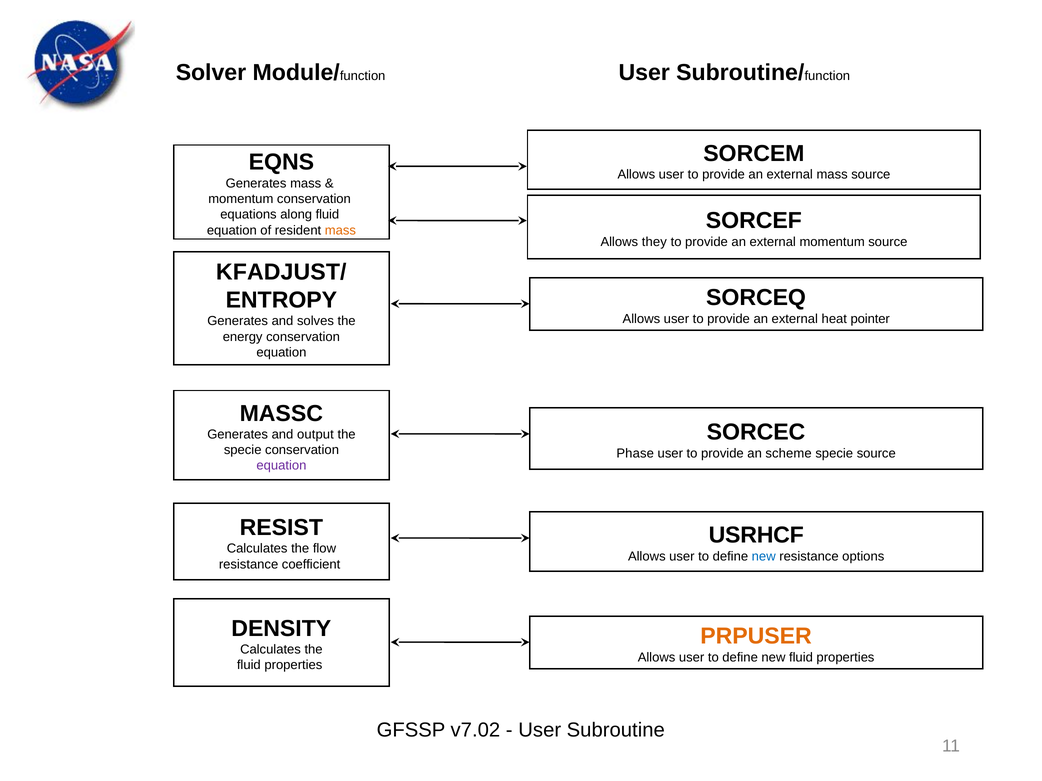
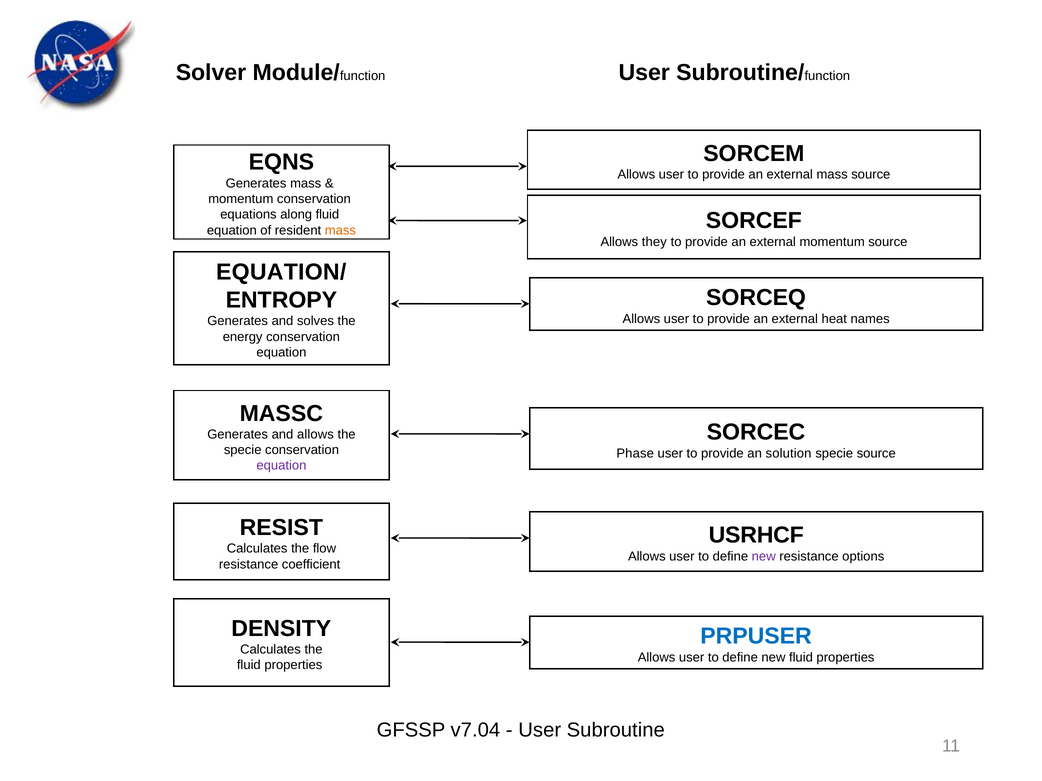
KFADJUST/: KFADJUST/ -> EQUATION/ (281, 273)
pointer: pointer -> names (870, 319)
and output: output -> allows (315, 435)
scheme: scheme -> solution (789, 454)
new colour: blue -> purple (764, 557)
PRPUSER colour: orange -> blue (756, 637)
v7.02: v7.02 -> v7.04 (475, 730)
